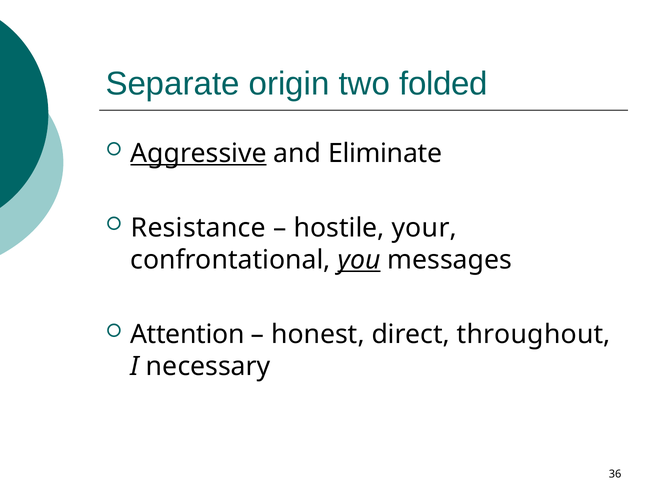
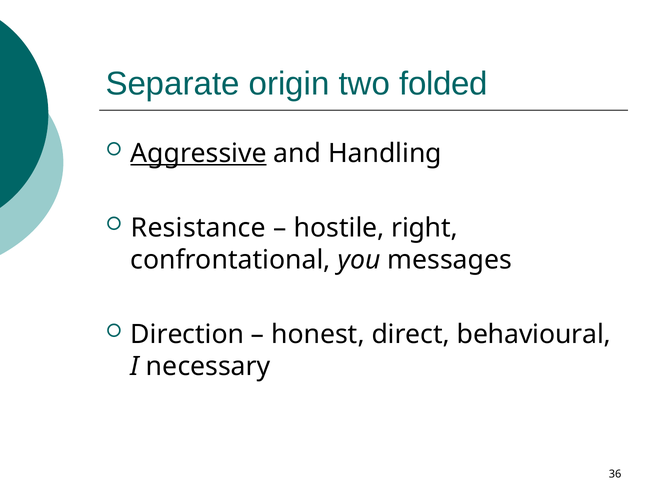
Eliminate: Eliminate -> Handling (385, 153)
your: your -> right (425, 228)
you underline: present -> none (359, 260)
Attention: Attention -> Direction (187, 334)
throughout: throughout -> behavioural (534, 334)
